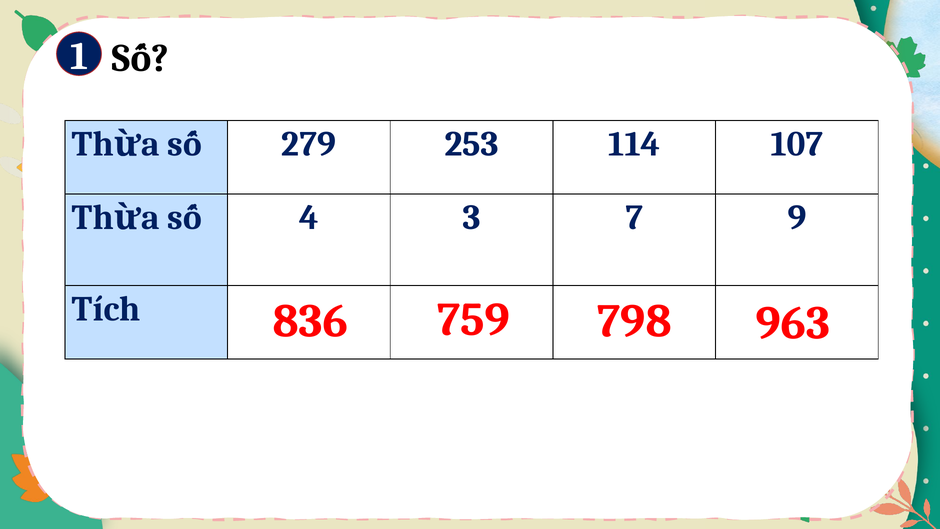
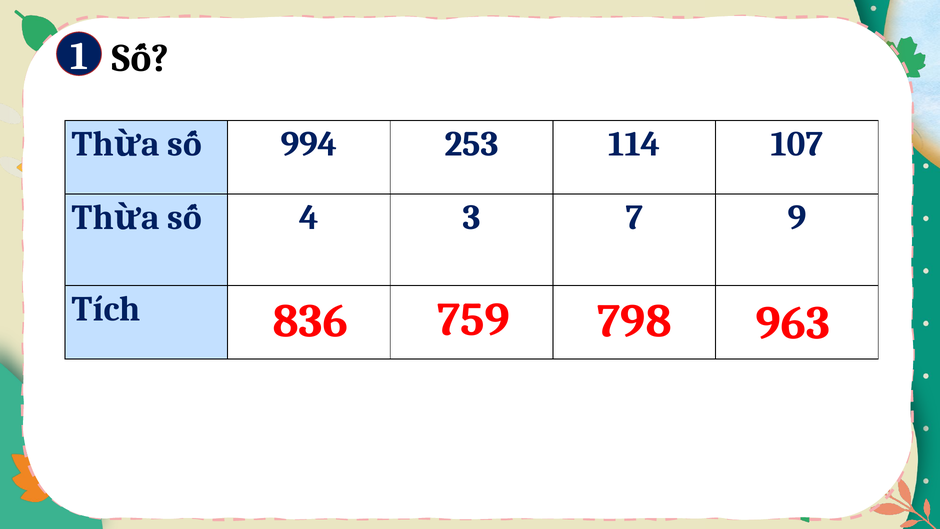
279: 279 -> 994 (309, 144)
